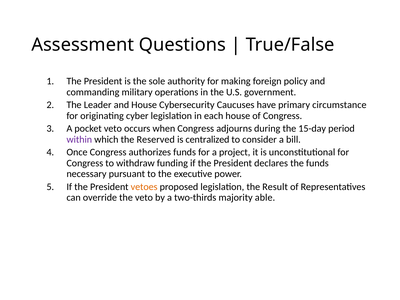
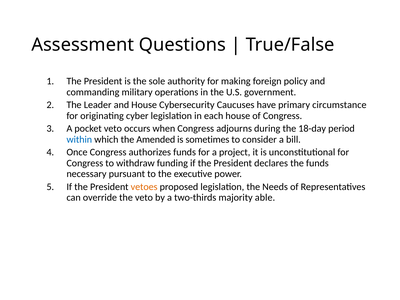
15-day: 15-day -> 18-day (312, 129)
within colour: purple -> blue (79, 139)
Reserved: Reserved -> Amended (156, 139)
centralized: centralized -> sometimes (207, 139)
Result: Result -> Needs (275, 187)
